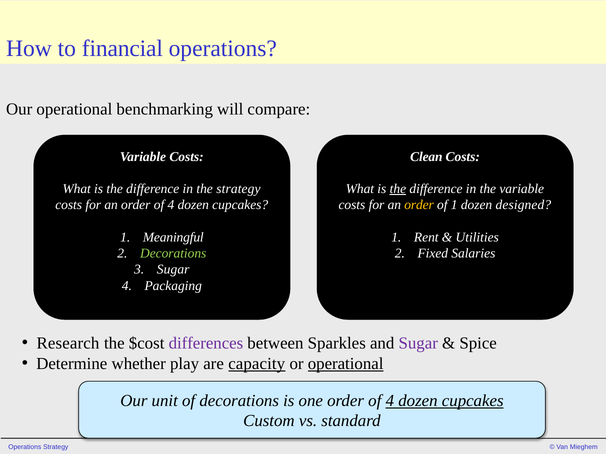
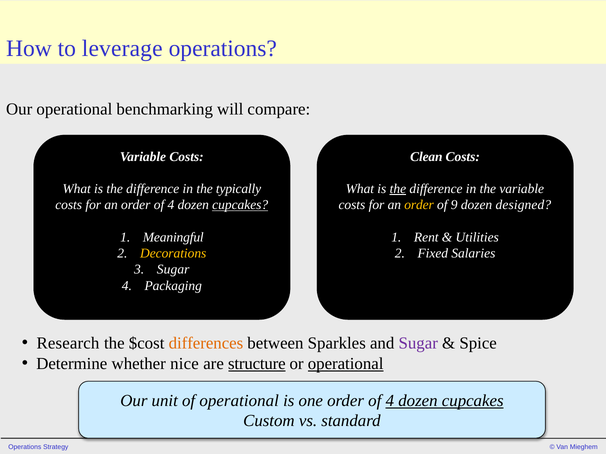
financial: financial -> leverage (122, 48)
the strategy: strategy -> typically (239, 189)
cupcakes underline: none -> present (240, 205)
of 1: 1 -> 9 (454, 205)
Decorations colour: light green -> yellow (173, 254)
differences colour: purple -> orange (206, 344)
play: play -> nice (184, 364)
capacity: capacity -> structure (257, 364)
of decorations: decorations -> operational (239, 401)
